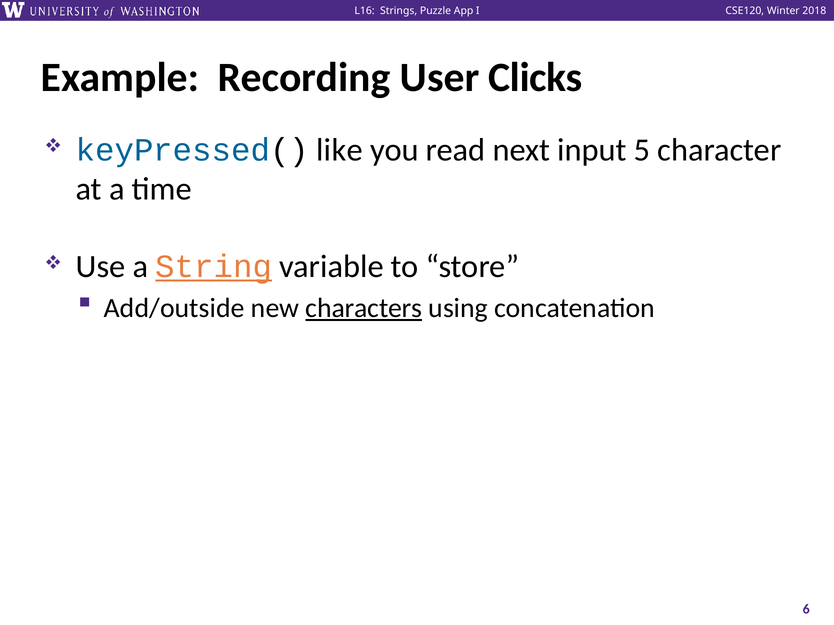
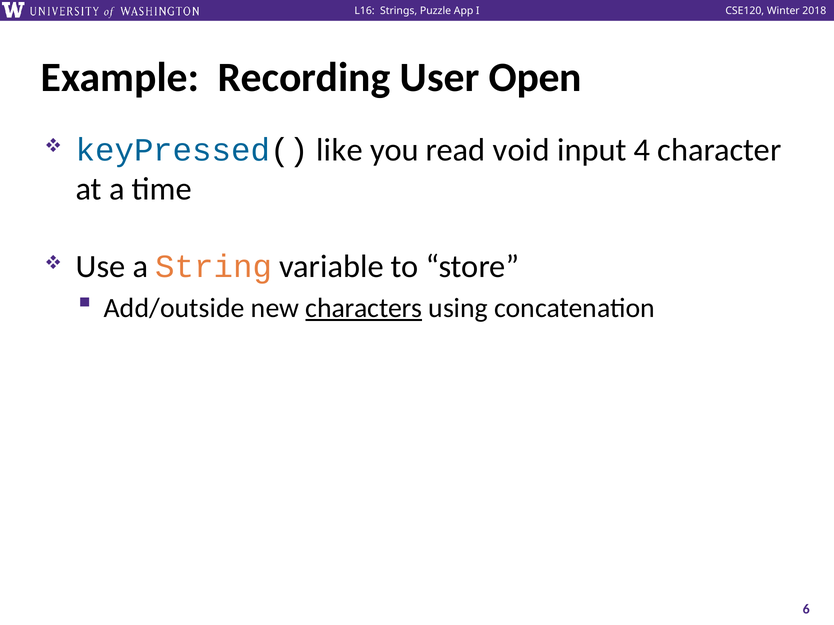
Clicks: Clicks -> Open (535, 77)
next: next -> void (521, 150)
5: 5 -> 4 (642, 150)
String underline: present -> none (214, 267)
